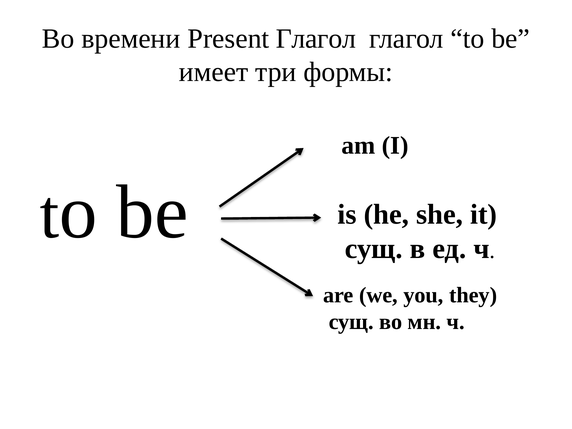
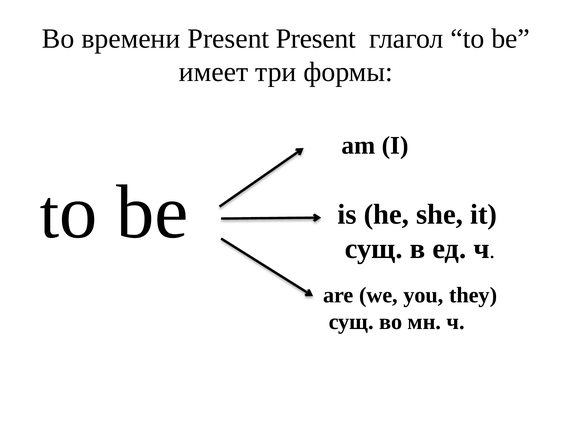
Present Глагол: Глагол -> Present (316, 39)
